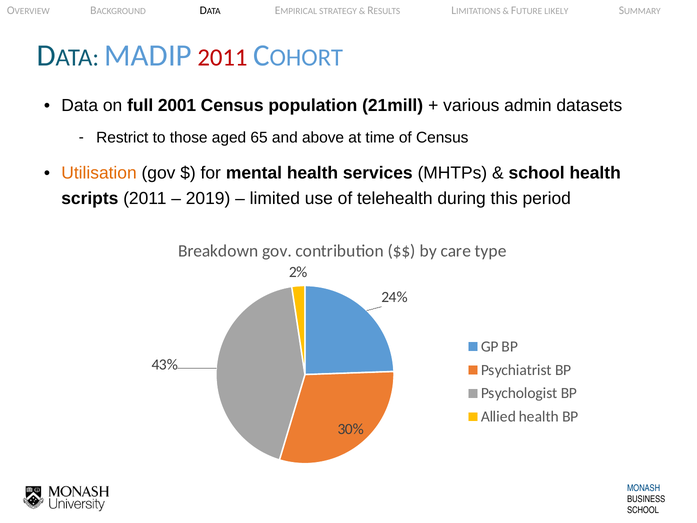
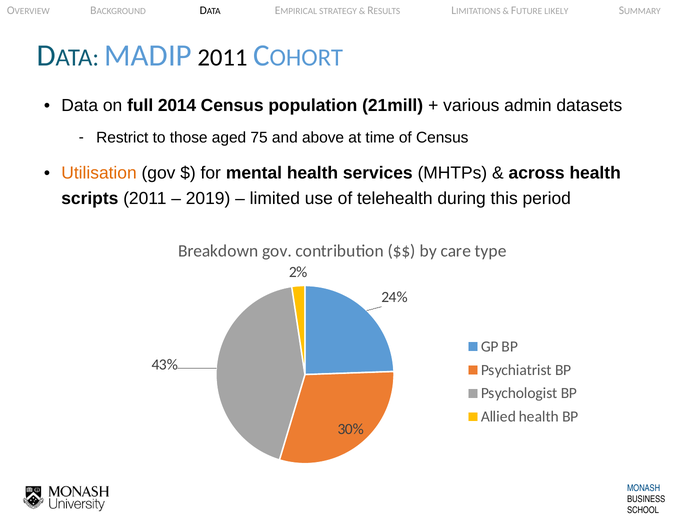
2011 colour: red -> black (222, 58)
2001: 2001 -> 2014 (177, 105)
65: 65 -> 75 (259, 138)
school: school -> across (537, 173)
